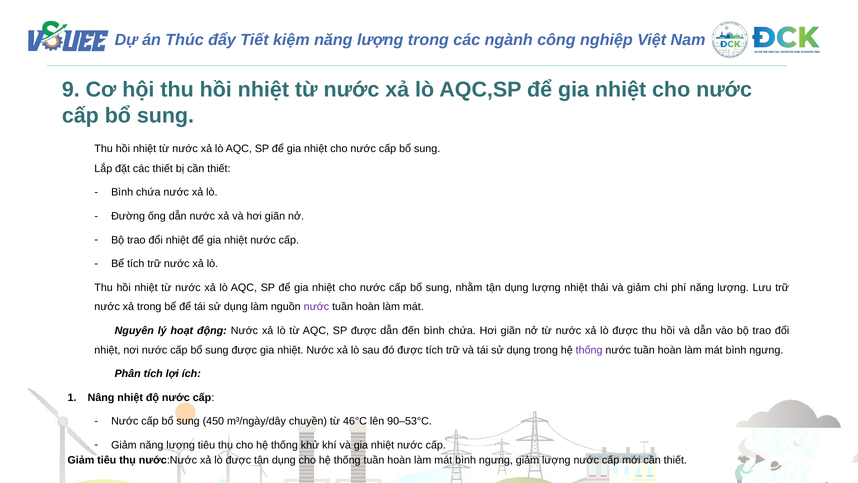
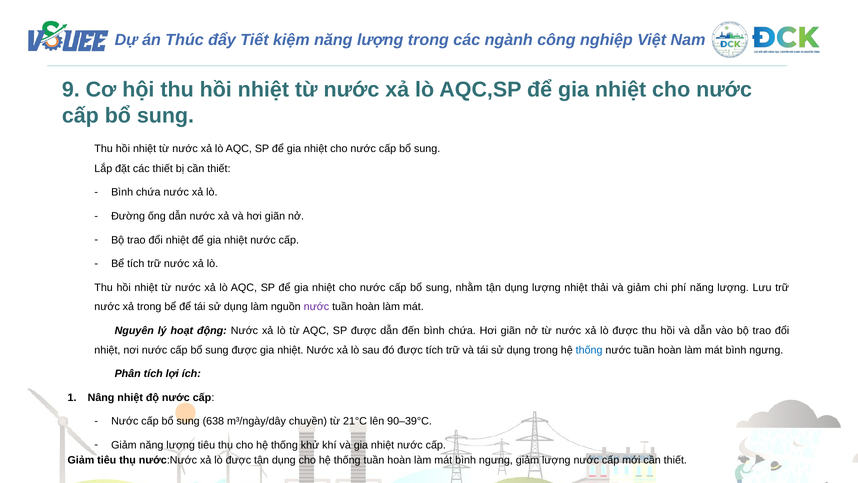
thống colour: purple -> blue (589, 350)
450: 450 -> 638 (213, 421)
46°C: 46°C -> 21°C (355, 421)
90–53°C: 90–53°C -> 90–39°C (410, 421)
